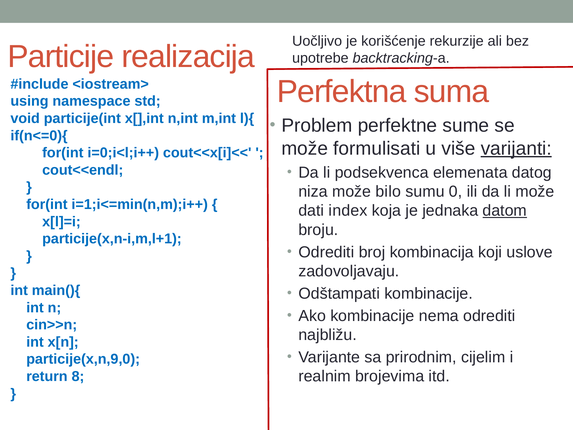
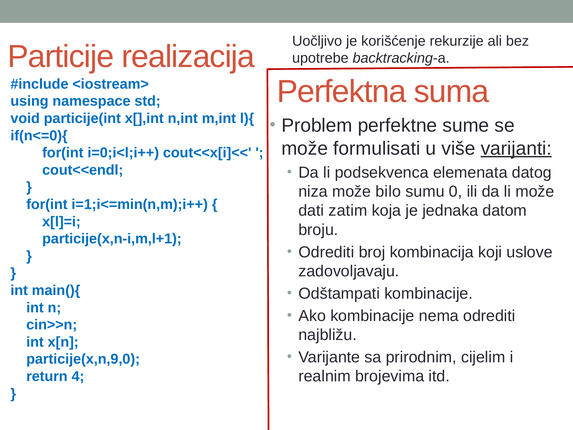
index: index -> zatim (348, 211)
datom underline: present -> none (505, 211)
8: 8 -> 4 (78, 376)
